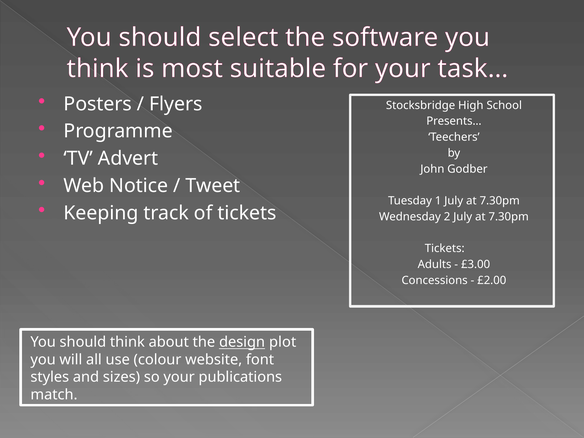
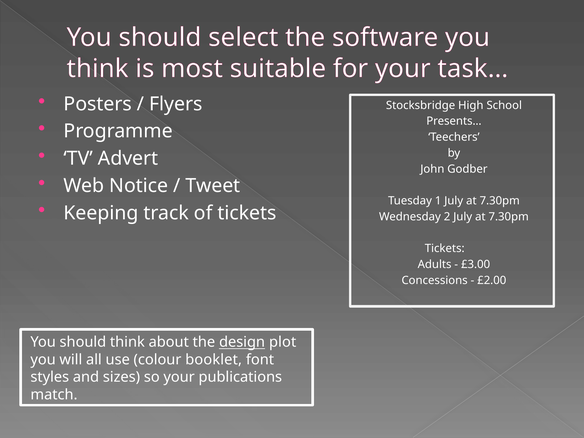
website: website -> booklet (214, 360)
